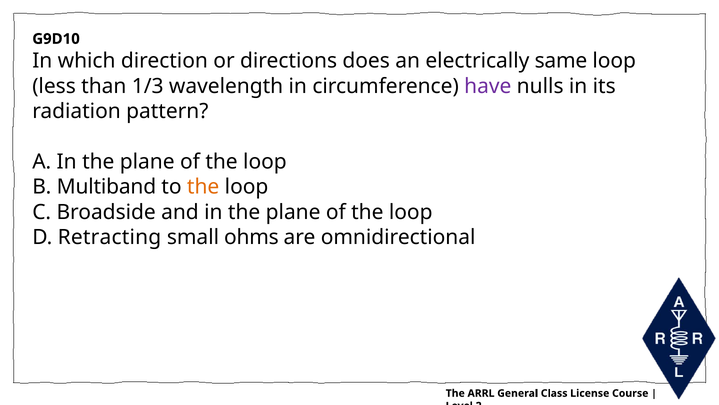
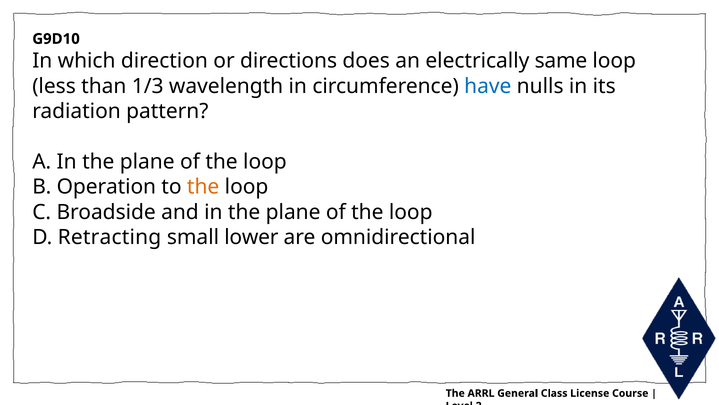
have colour: purple -> blue (488, 86)
Multiband: Multiband -> Operation (106, 187)
ohms: ohms -> lower (251, 237)
